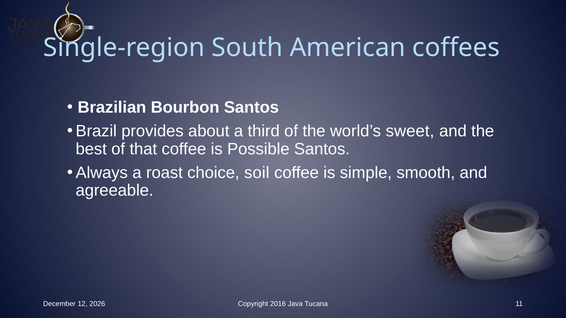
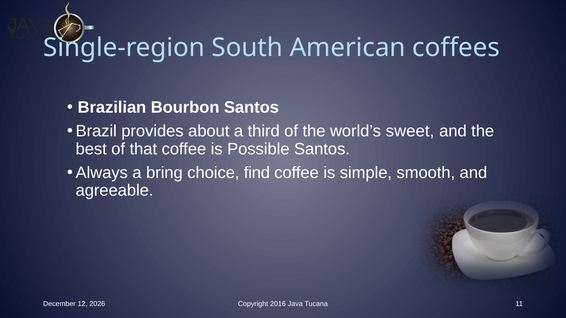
roast: roast -> bring (164, 173)
soil: soil -> find (257, 173)
